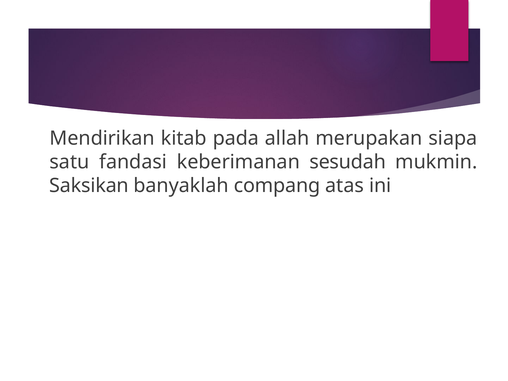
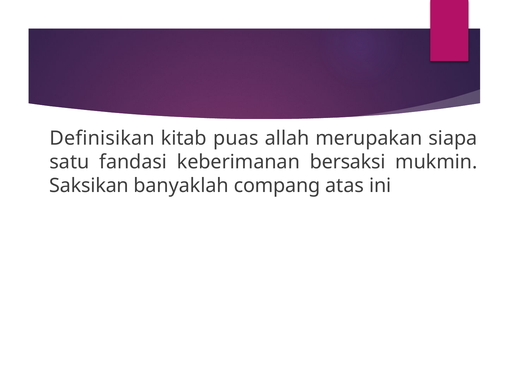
Mendirikan: Mendirikan -> Definisikan (102, 138)
pada: pada -> puas (236, 138)
sesudah: sesudah -> bersaksi (348, 162)
